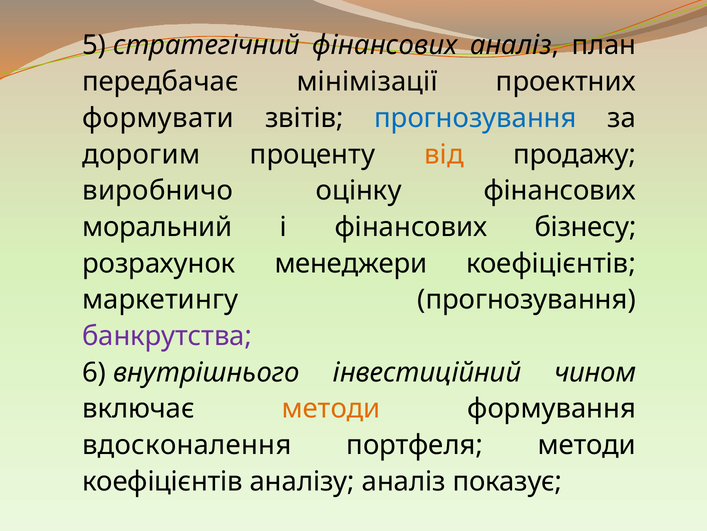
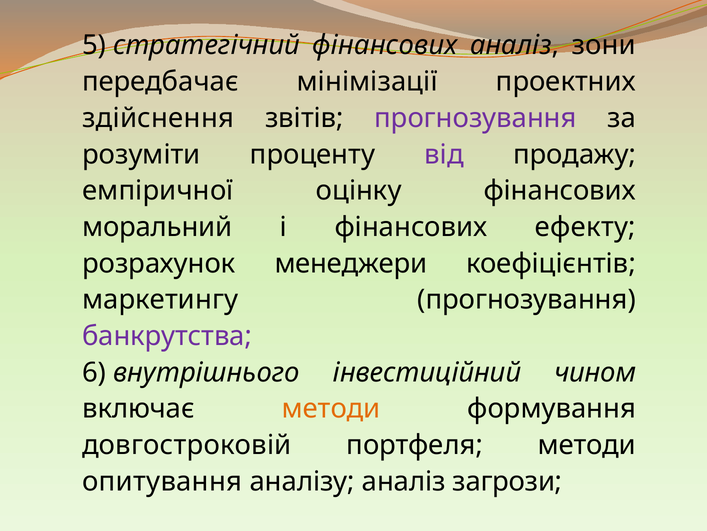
план: план -> зони (604, 45)
формувати: формувати -> здійснення (158, 118)
прогнозування colour: blue -> purple (476, 118)
дорогим: дорогим -> розуміти (141, 154)
від colour: orange -> purple (444, 154)
виробничо: виробничо -> емпіричної (158, 190)
бізнесу: бізнесу -> ефекту (585, 227)
вдосконалення: вдосконалення -> довгостроковій (187, 445)
коефіцієнтів: коефіцієнтів -> опитування (162, 481)
показує: показує -> загрози (507, 481)
